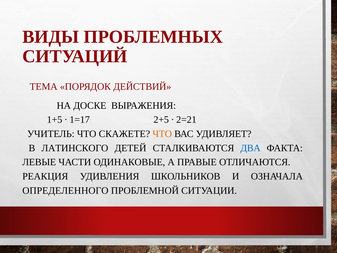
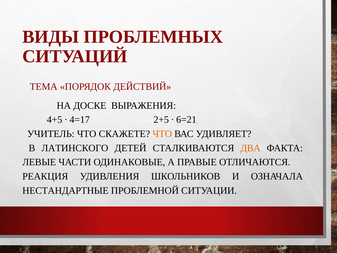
1+5: 1+5 -> 4+5 (55, 120)
1=17: 1=17 -> 4=17 (80, 120)
2=21: 2=21 -> 6=21 (186, 120)
ДВА colour: blue -> orange (250, 148)
ОПРЕДЕЛЕННОГО: ОПРЕДЕЛЕННОГО -> НЕСТАНДАРТНЫЕ (65, 190)
